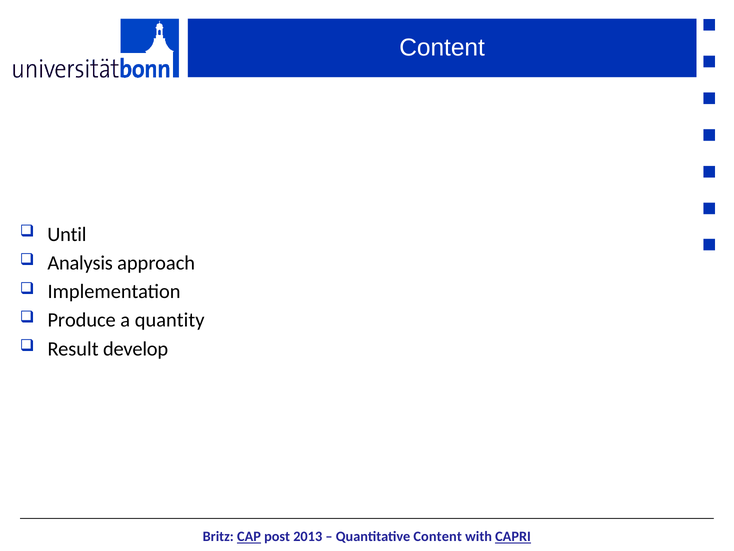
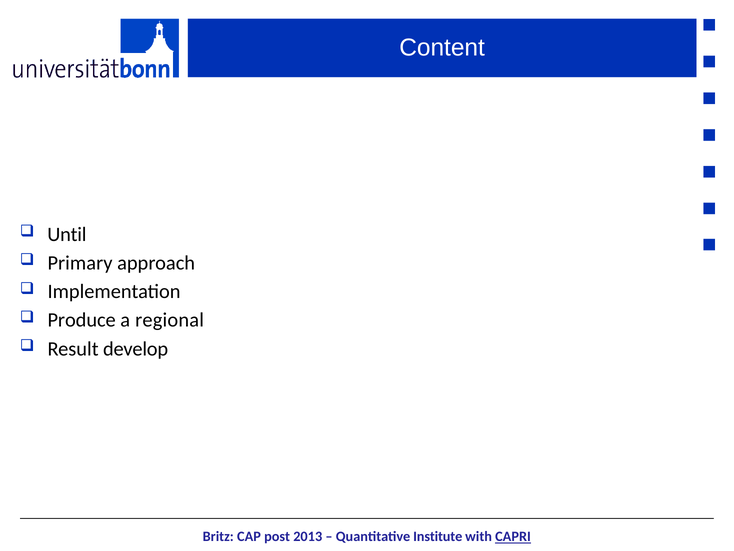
Analysis: Analysis -> Primary (80, 263)
quantity: quantity -> regional (170, 320)
CAP underline: present -> none (249, 536)
Quantitative Content: Content -> Institute (438, 536)
